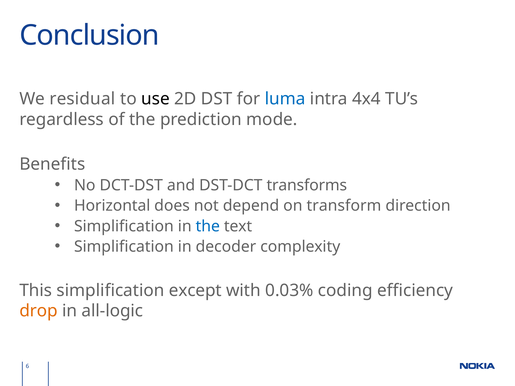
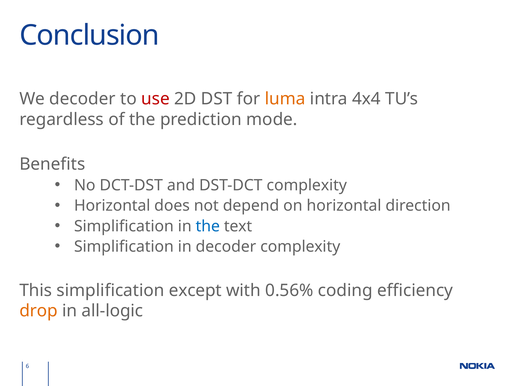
We residual: residual -> decoder (82, 99)
use colour: black -> red (155, 99)
luma colour: blue -> orange (285, 99)
DST-DCT transforms: transforms -> complexity (307, 185)
on transform: transform -> horizontal (344, 206)
0.03%: 0.03% -> 0.56% (289, 291)
